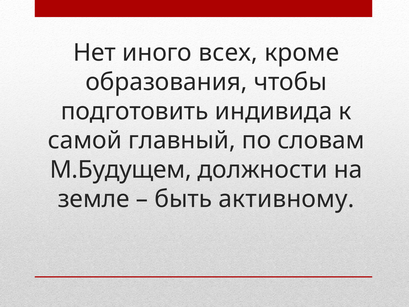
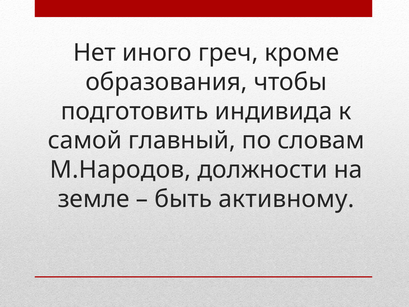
всех: всех -> греч (228, 53)
М.Будущем: М.Будущем -> М.Народов (120, 170)
